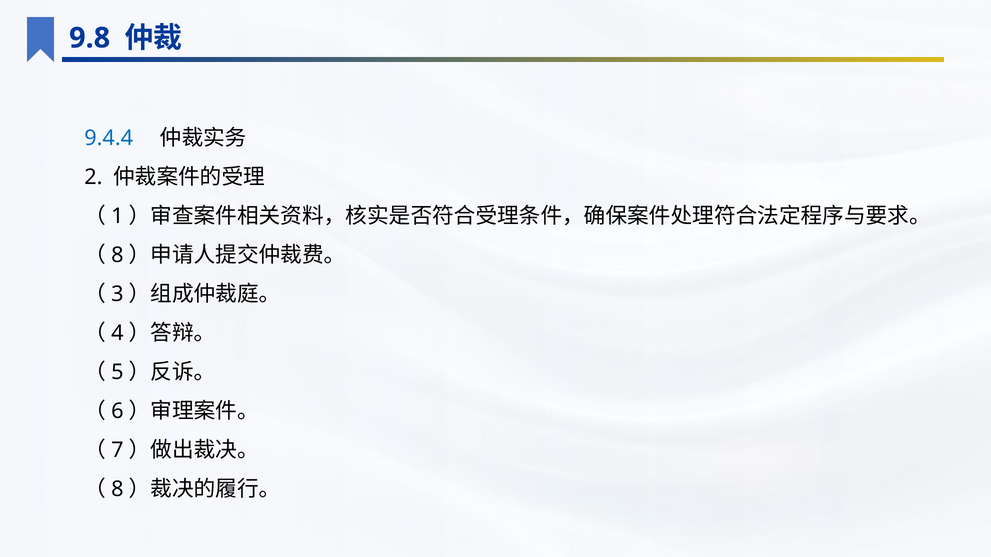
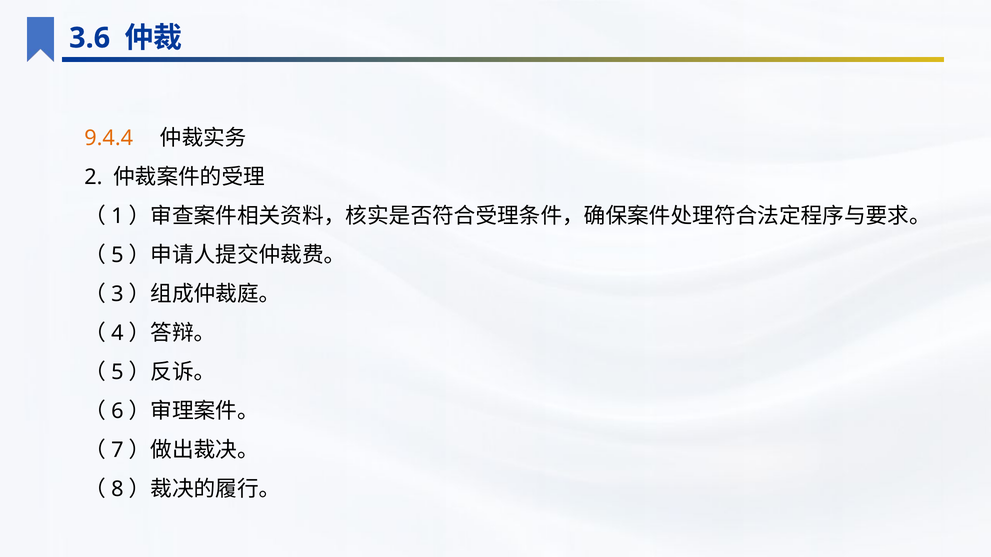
9.8: 9.8 -> 3.6 (90, 38)
9.4.4 colour: blue -> orange (109, 138)
8: 8 -> 5 (117, 255)
